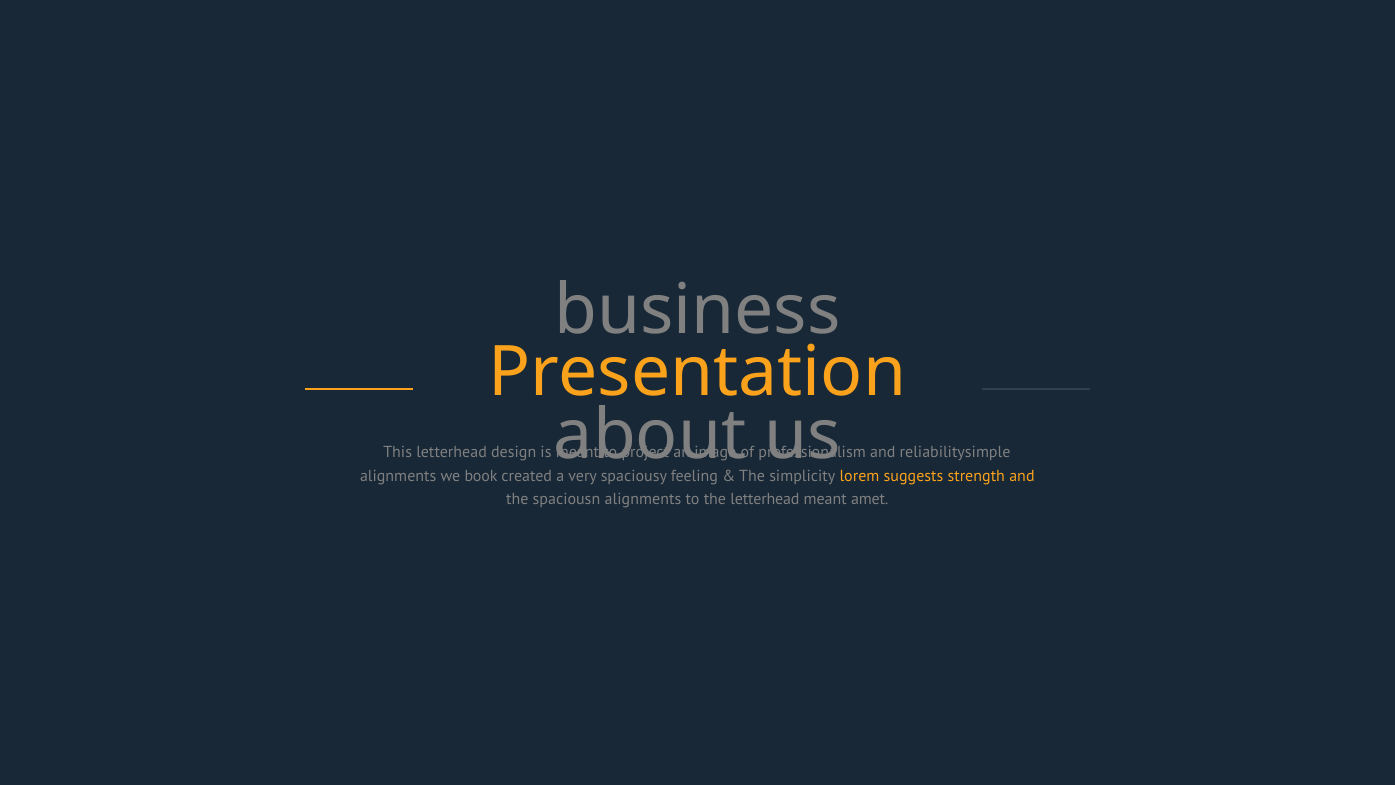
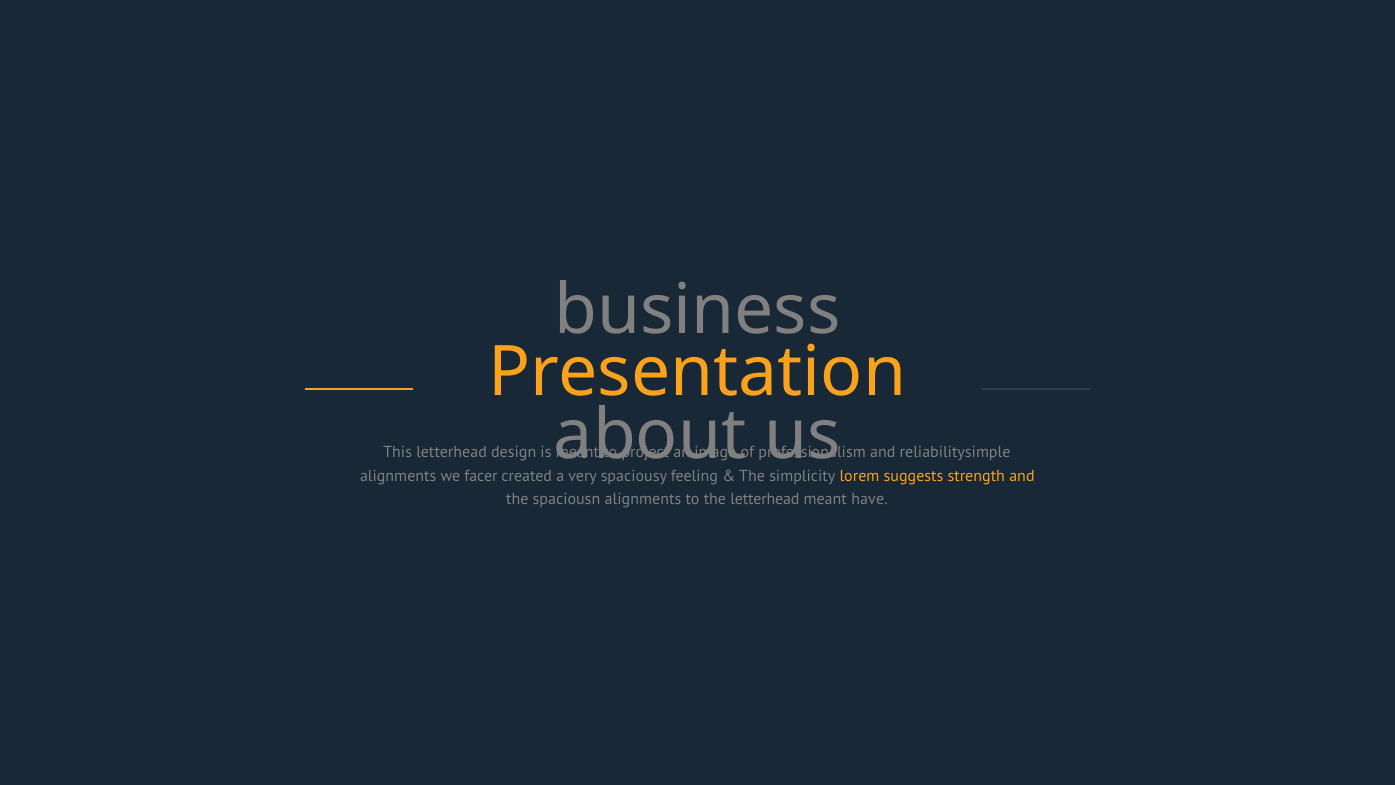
book: book -> facer (481, 476)
amet: amet -> have (870, 499)
